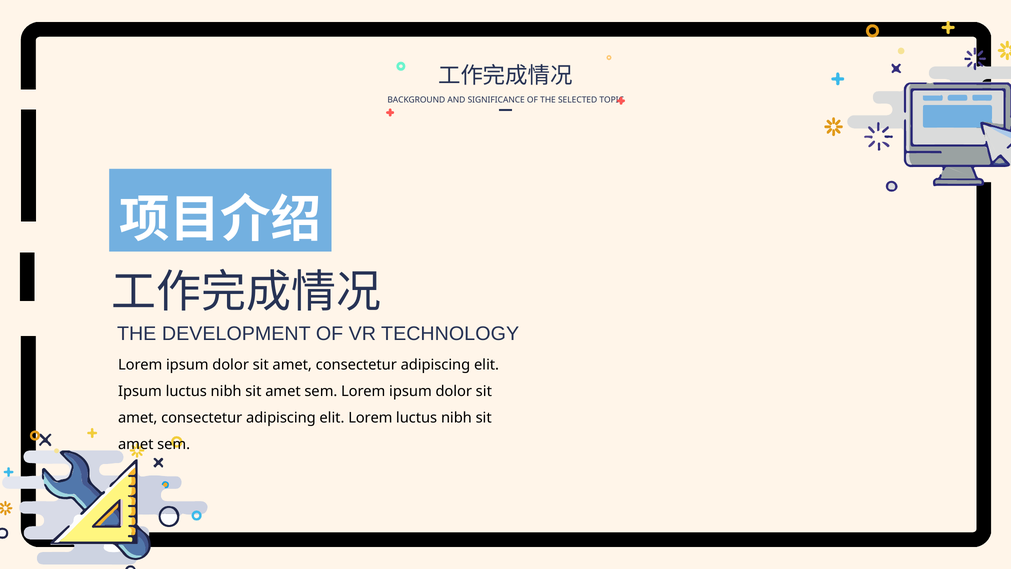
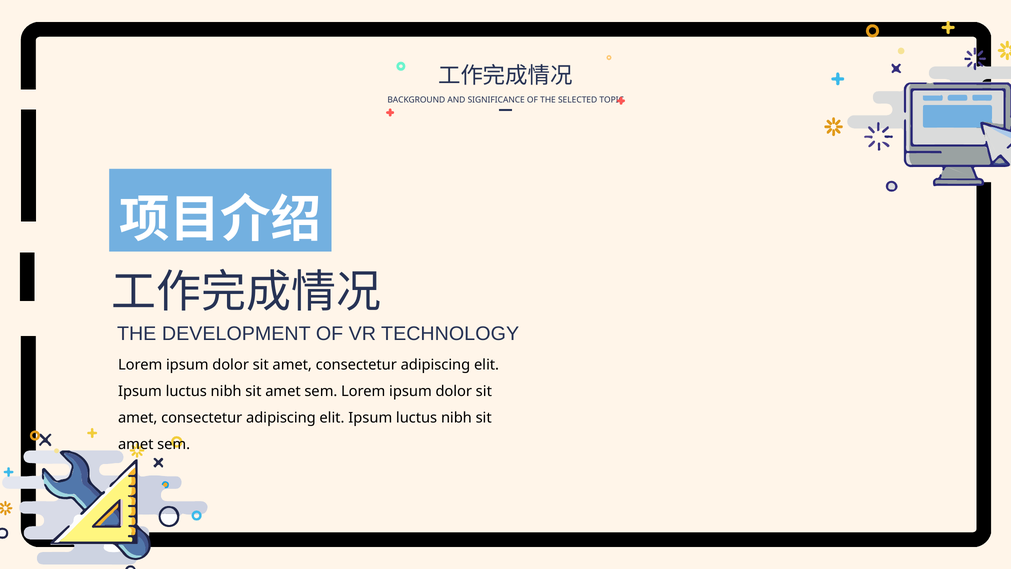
Lorem: Lorem -> Ipsum (370, 418)
